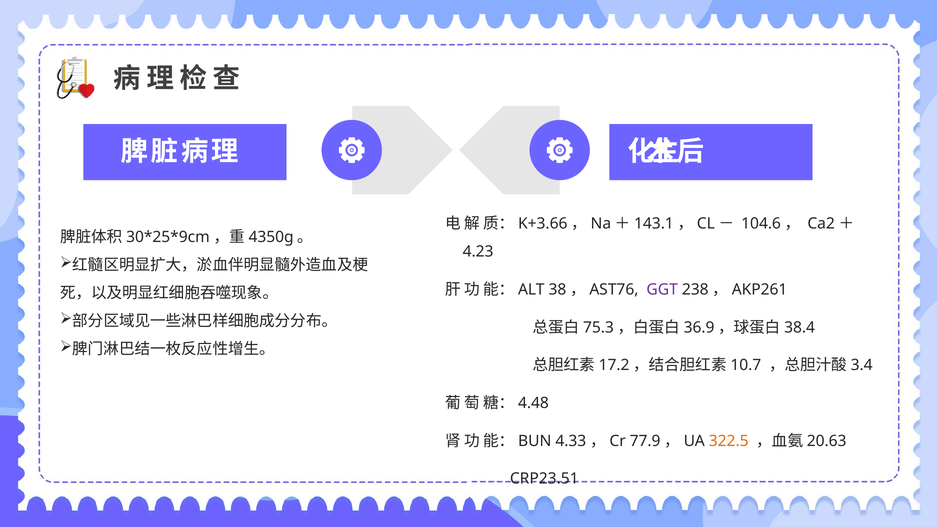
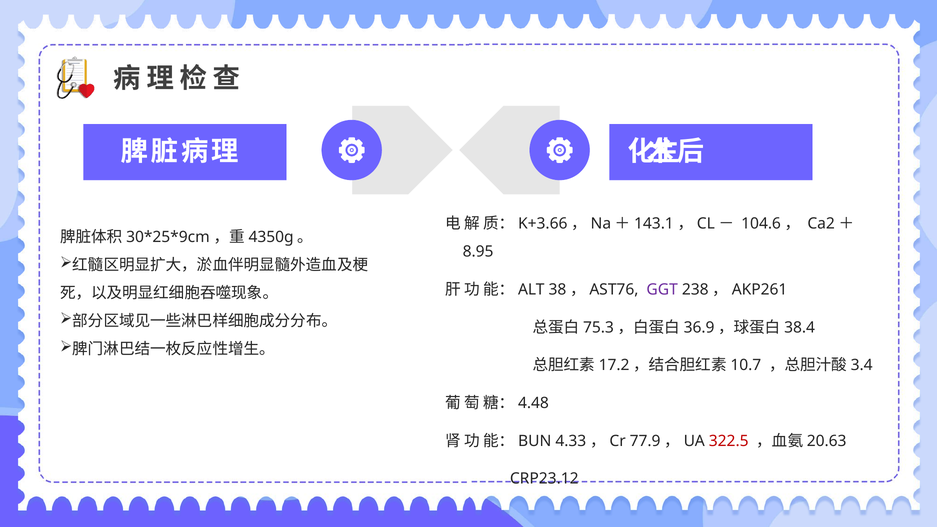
4.23: 4.23 -> 8.95 (478, 252)
322.5 colour: orange -> red (729, 441)
CRP23.51: CRP23.51 -> CRP23.12 (544, 479)
